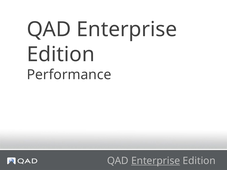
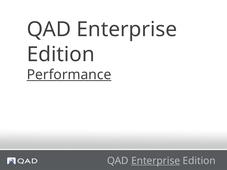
Performance underline: none -> present (69, 75)
